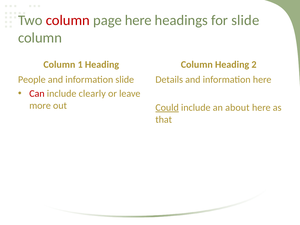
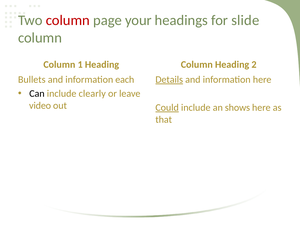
page here: here -> your (138, 20)
People: People -> Bullets (32, 80)
information slide: slide -> each (125, 80)
Details underline: none -> present (169, 80)
Can colour: red -> black (37, 94)
more: more -> video (40, 106)
about: about -> shows (237, 108)
